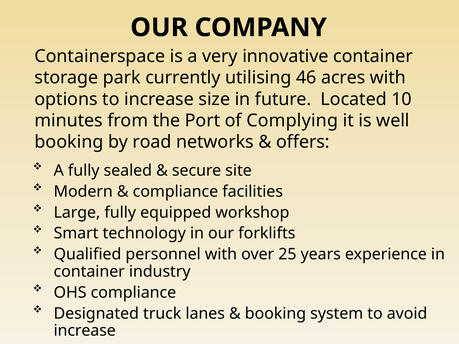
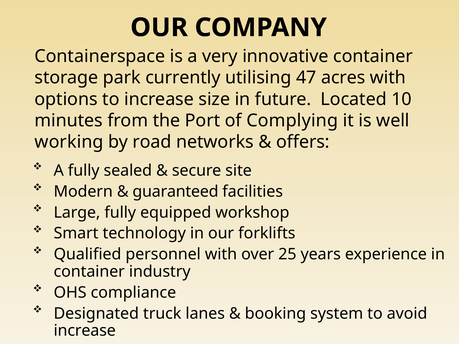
46: 46 -> 47 (306, 78)
booking: booking -> working (69, 142)
compliance: compliance -> guaranteed (176, 192)
